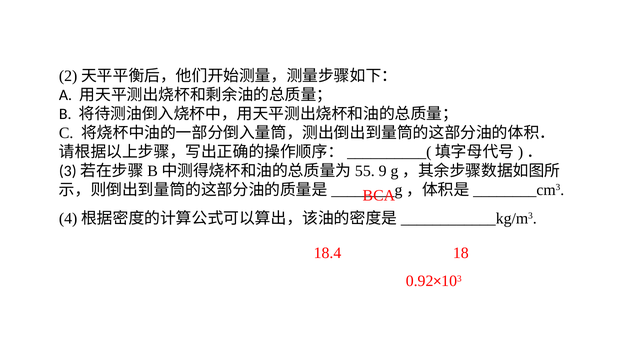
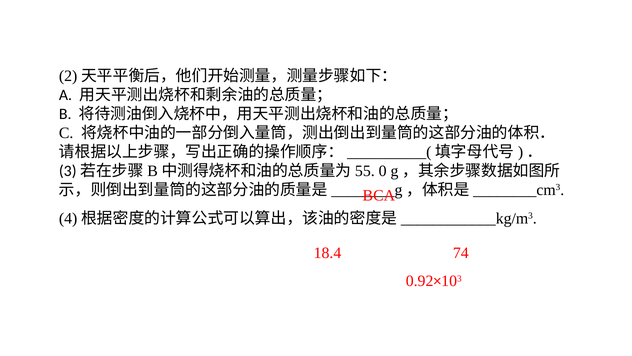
9: 9 -> 0 (383, 171)
18: 18 -> 74 (461, 252)
